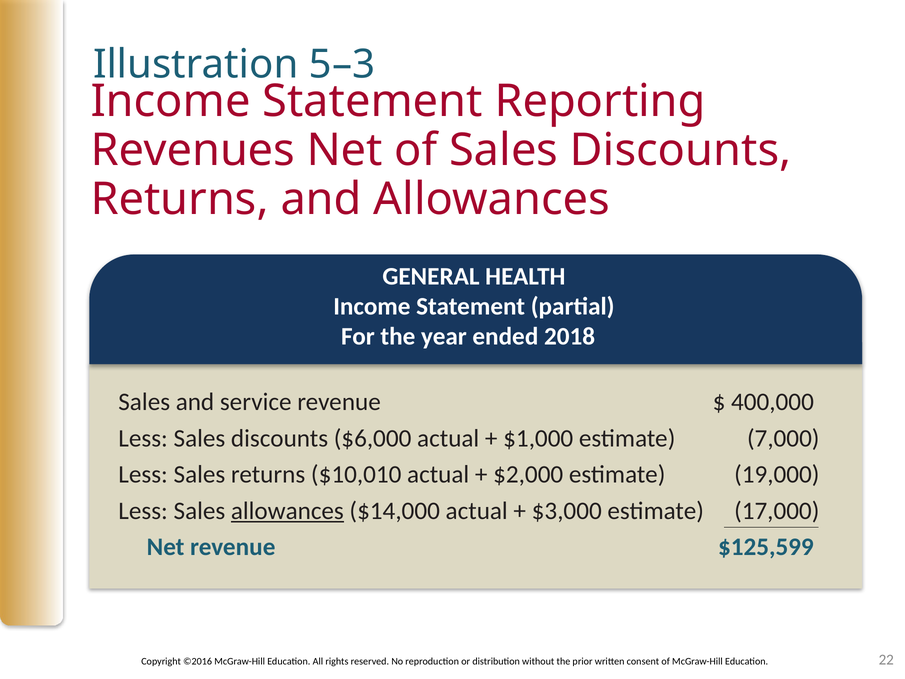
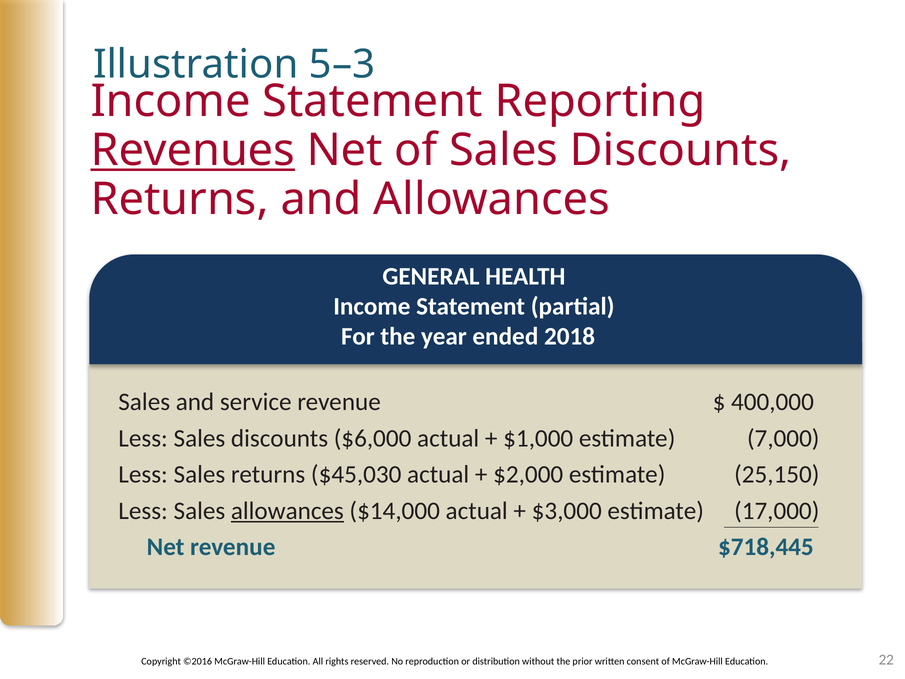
Revenues underline: none -> present (193, 150)
$10,010: $10,010 -> $45,030 (356, 474)
19,000: 19,000 -> 25,150 (777, 474)
$125,599: $125,599 -> $718,445 (766, 547)
